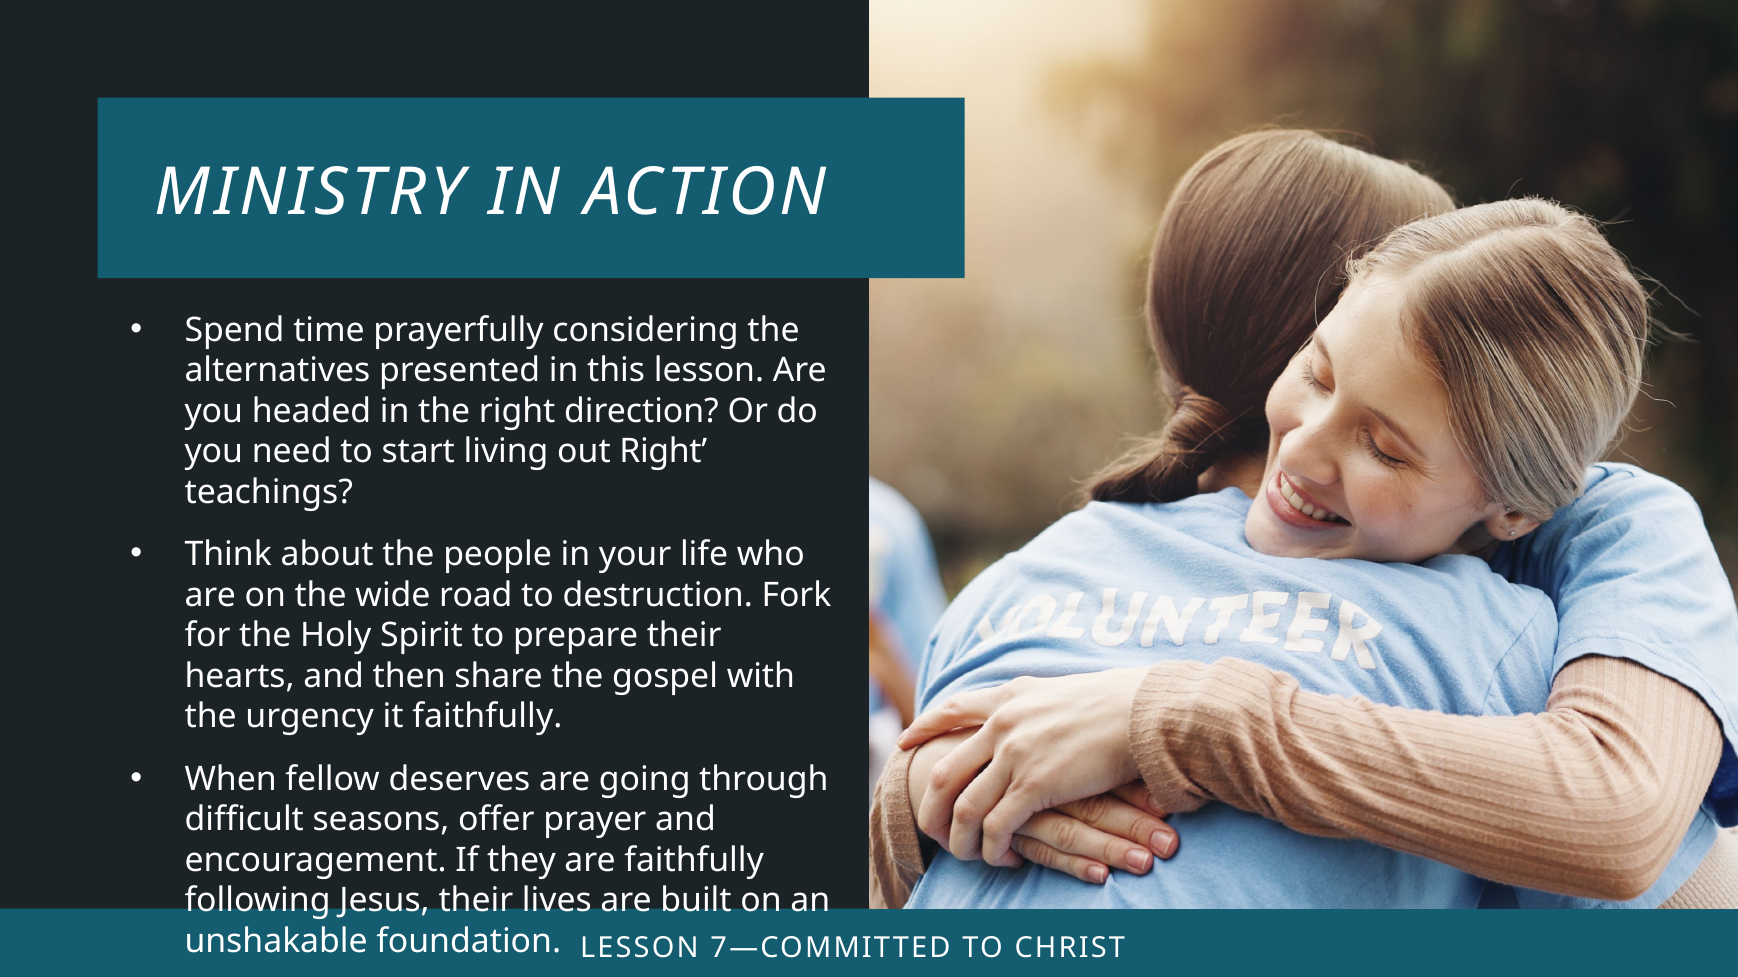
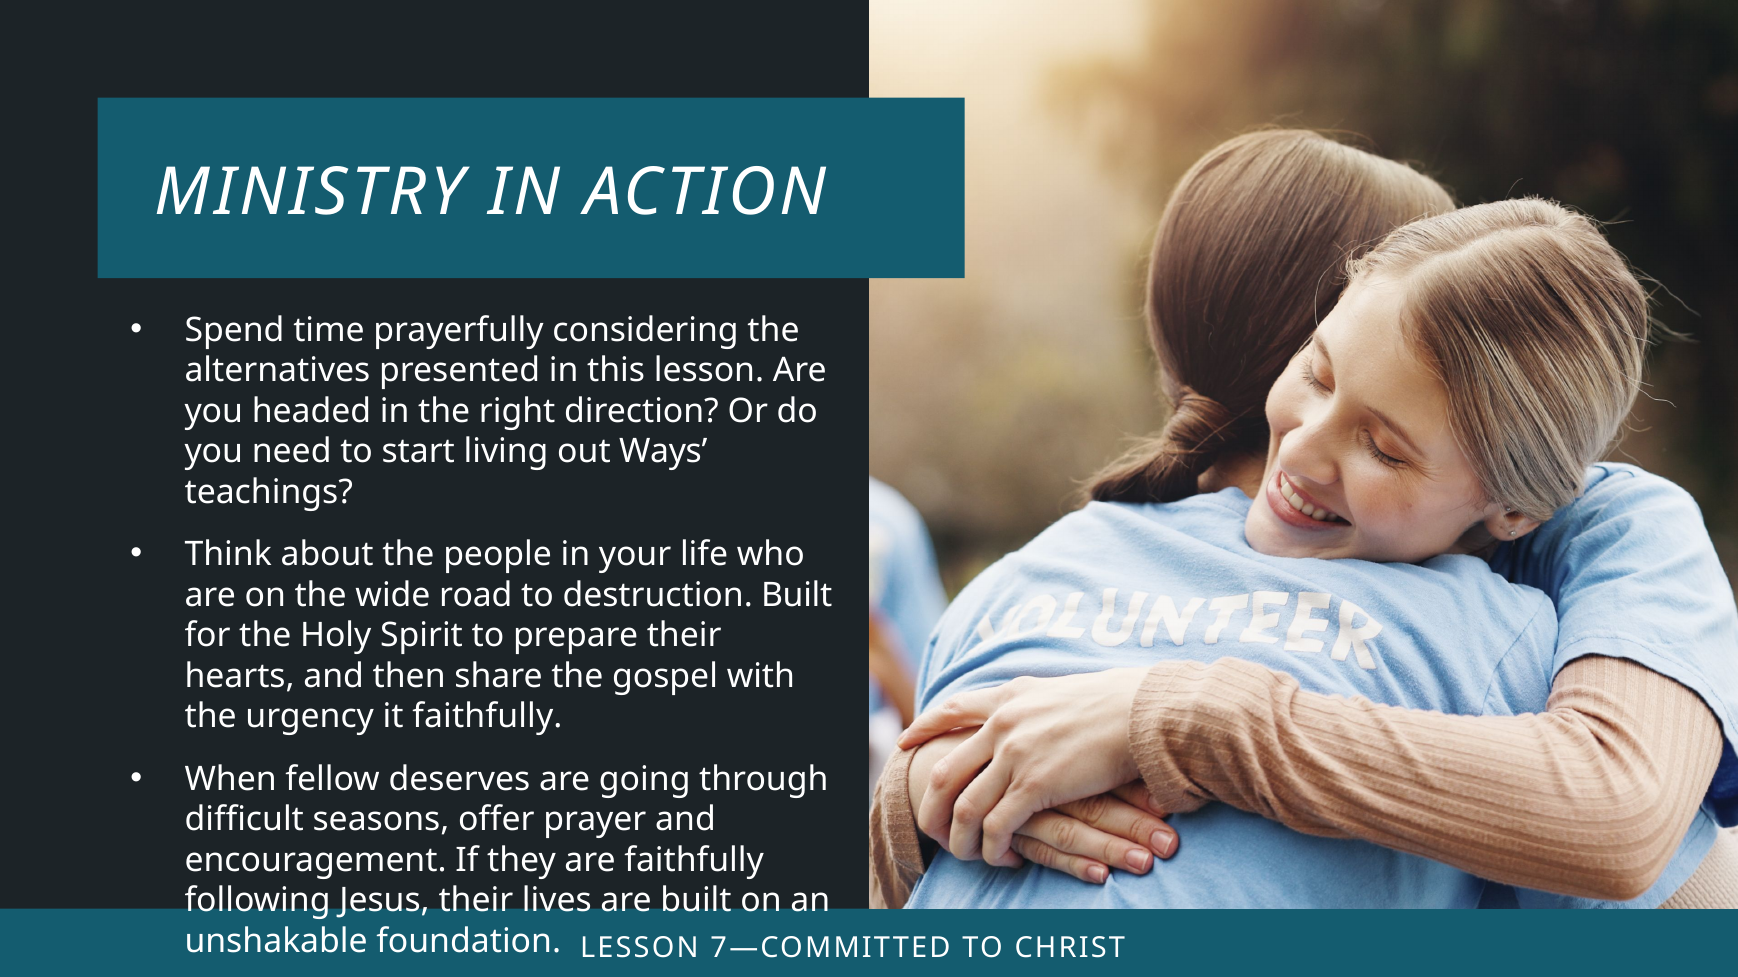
out Right: Right -> Ways (663, 452)
destruction Fork: Fork -> Built (797, 596)
